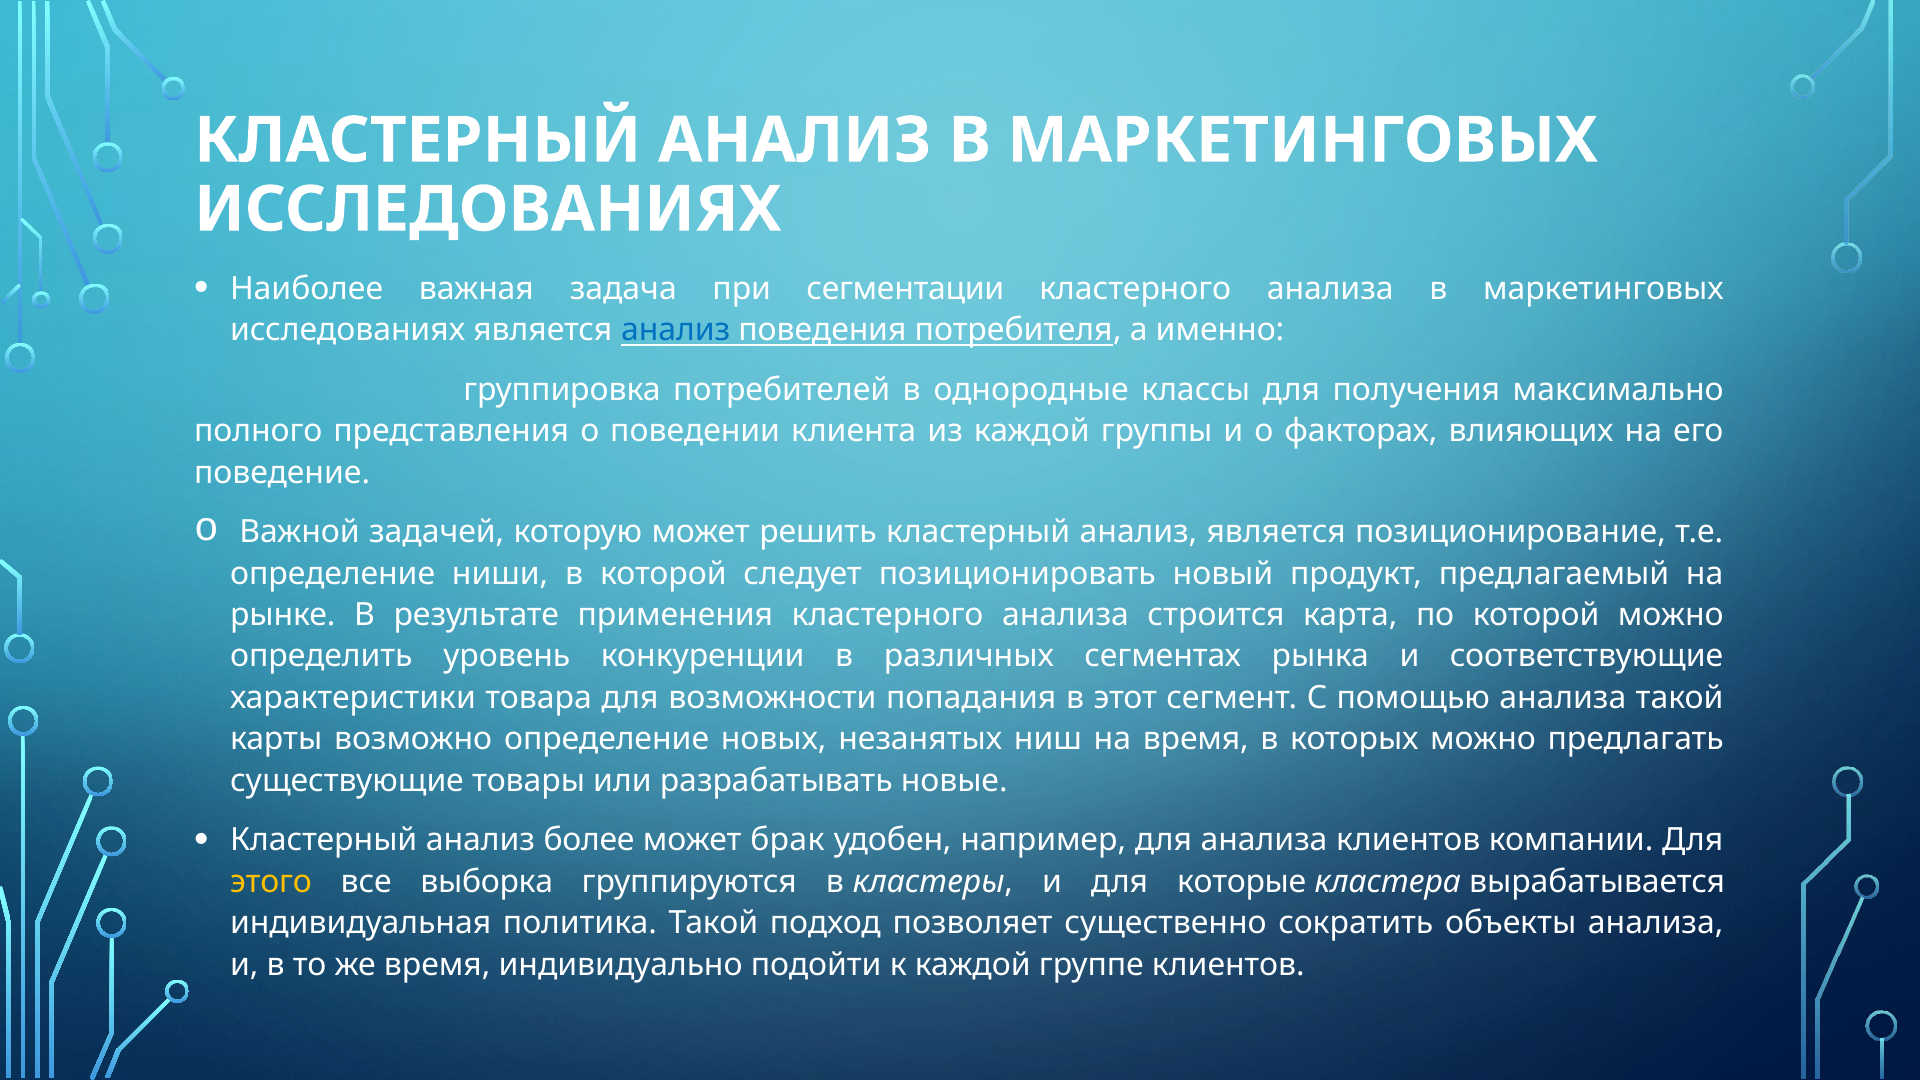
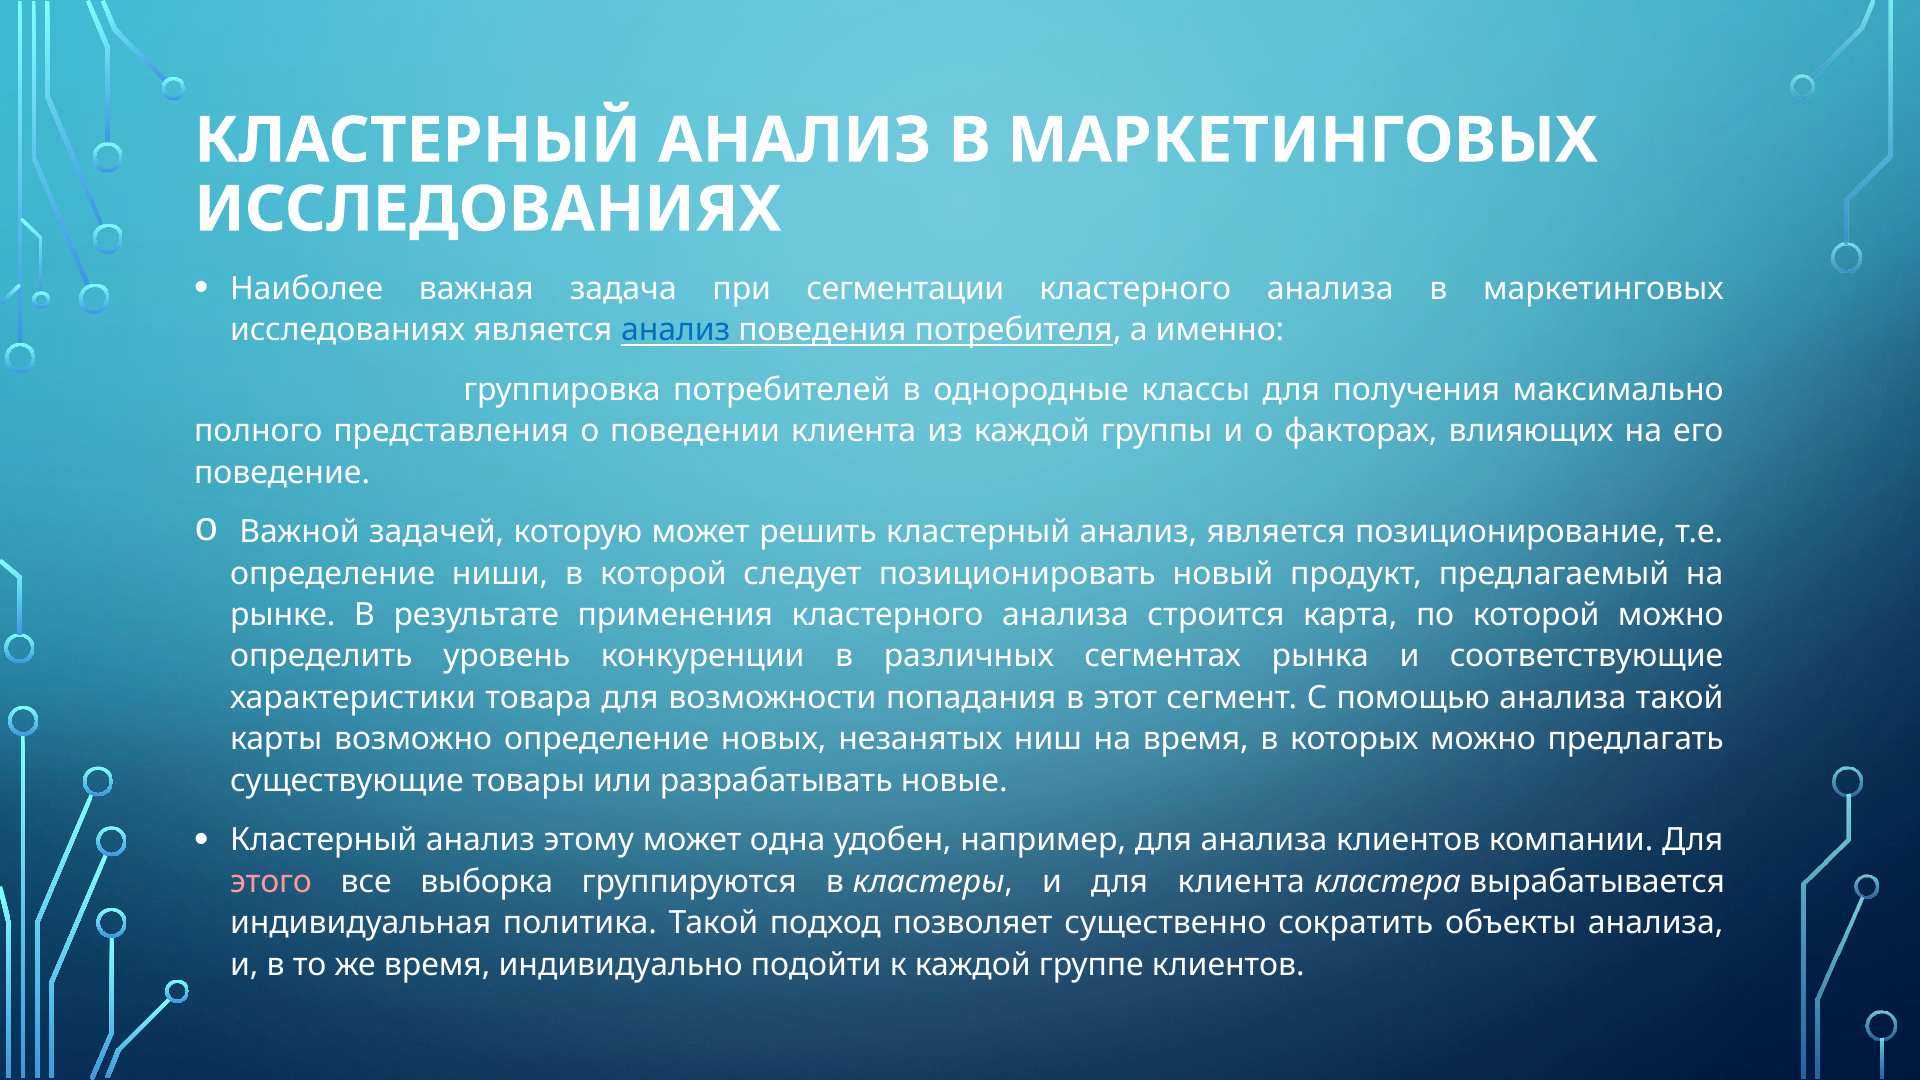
более: более -> этому (589, 840)
брак: брак -> одна (788, 840)
этого colour: yellow -> pink (271, 882)
для которые: которые -> клиента (1241, 882)
